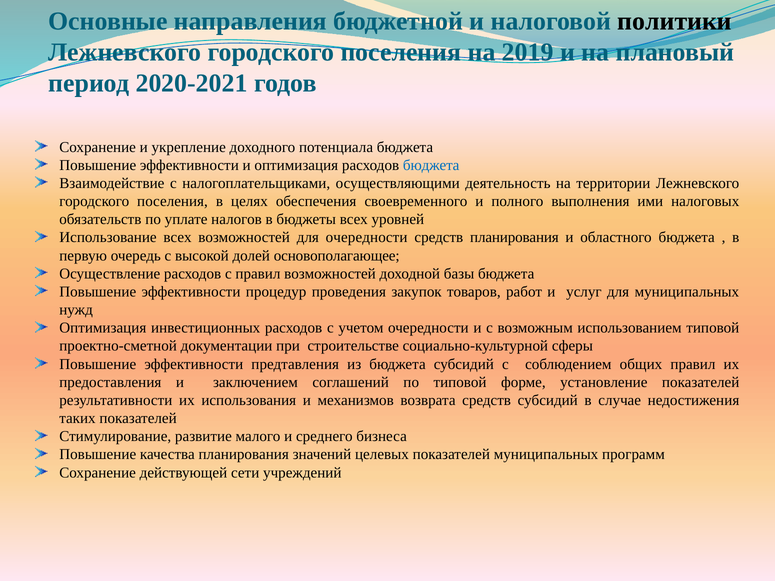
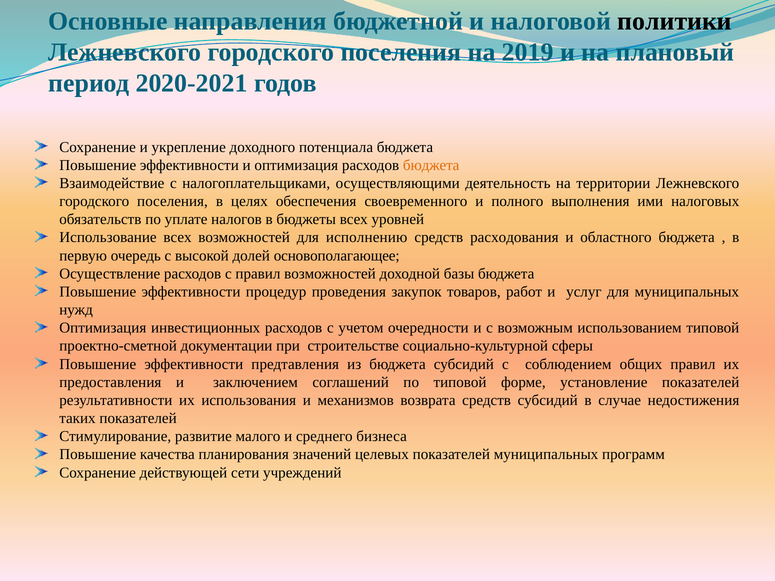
бюджета colour: blue -> orange (431, 165)
для очередности: очередности -> исполнению (367, 238)
средств планирования: планирования -> расходования (514, 238)
